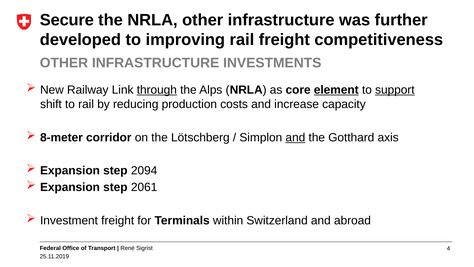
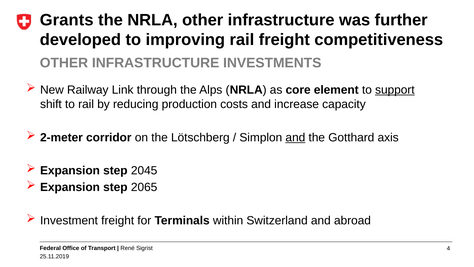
Secure: Secure -> Grants (67, 20)
through underline: present -> none (157, 90)
element underline: present -> none (336, 90)
8-meter: 8-meter -> 2-meter (61, 137)
2094: 2094 -> 2045 (144, 170)
2061: 2061 -> 2065 (144, 187)
